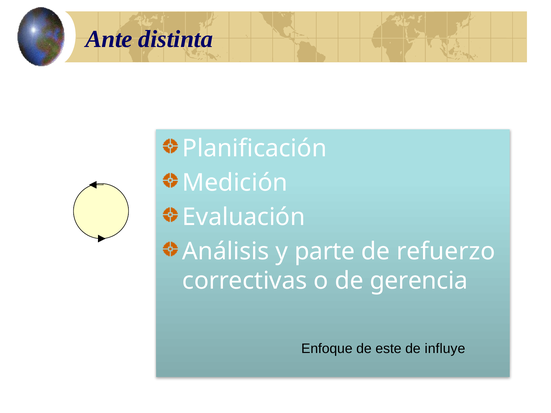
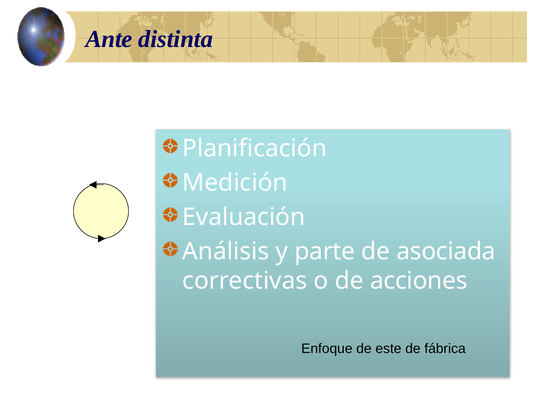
refuerzo: refuerzo -> asociada (446, 251)
gerencia: gerencia -> acciones (419, 281)
influye: influye -> fábrica (445, 349)
